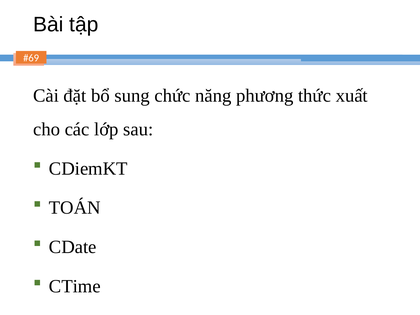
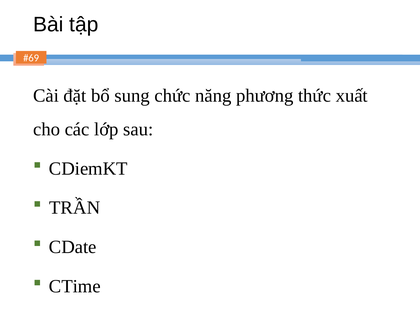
TOÁN: TOÁN -> TRẦN (75, 208)
